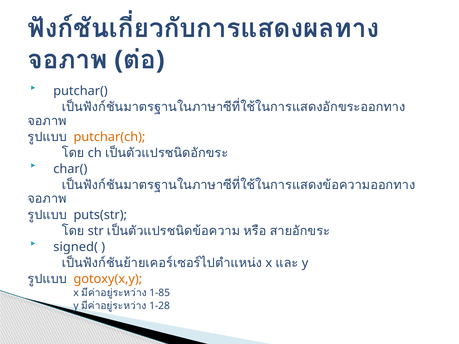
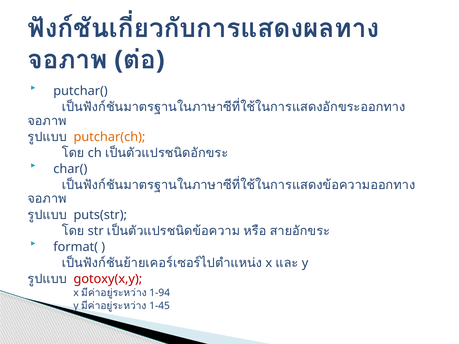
signed(: signed( -> format( (76, 247)
gotoxy(x,y colour: orange -> red (108, 279)
1-85: 1-85 -> 1-94 (160, 293)
1-28: 1-28 -> 1-45 (160, 306)
